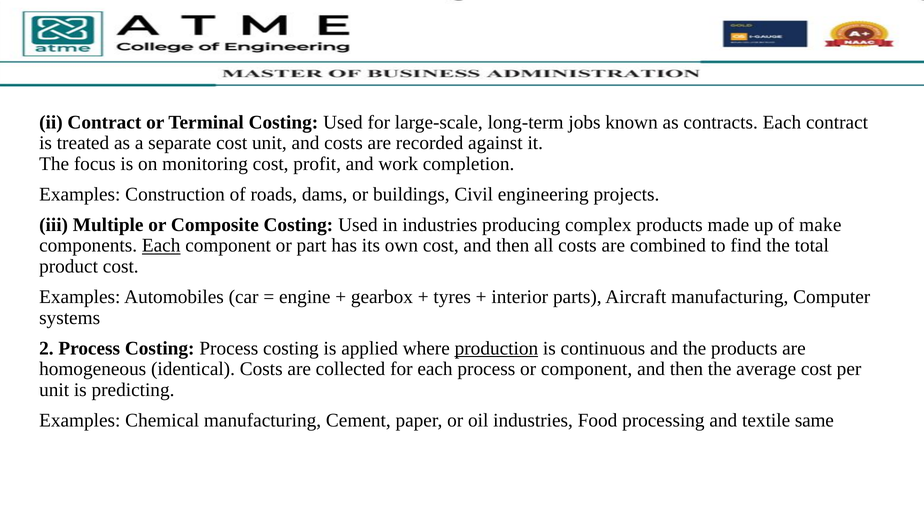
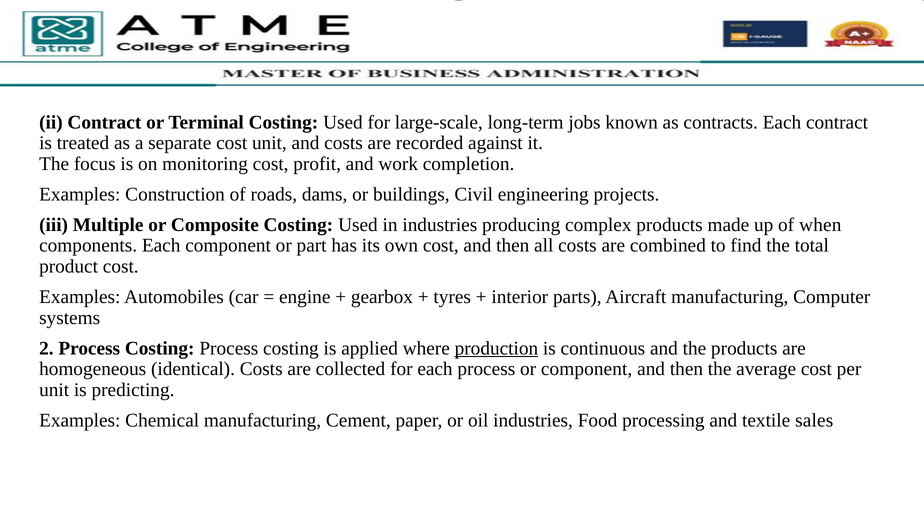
make: make -> when (820, 225)
Each underline: present -> none (161, 245)
same: same -> sales (814, 420)
